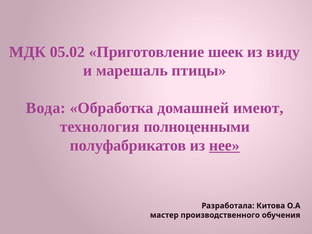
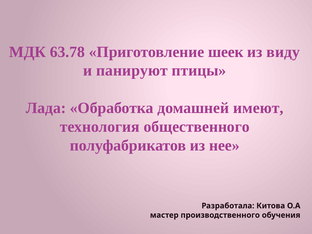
05.02: 05.02 -> 63.78 (67, 52)
марешаль: марешаль -> панируют (132, 71)
Вода: Вода -> Лада (46, 108)
полноценными: полноценными -> общественного (197, 127)
нее underline: present -> none (224, 145)
